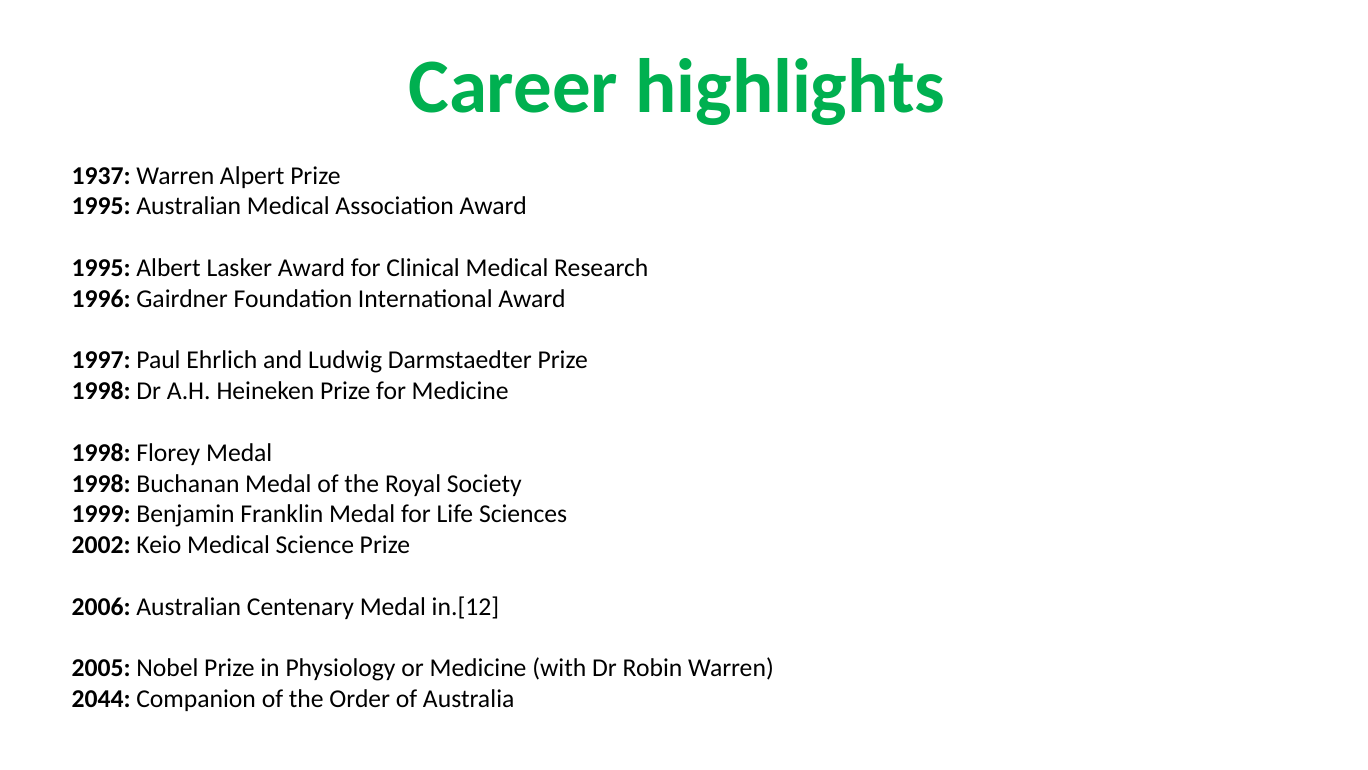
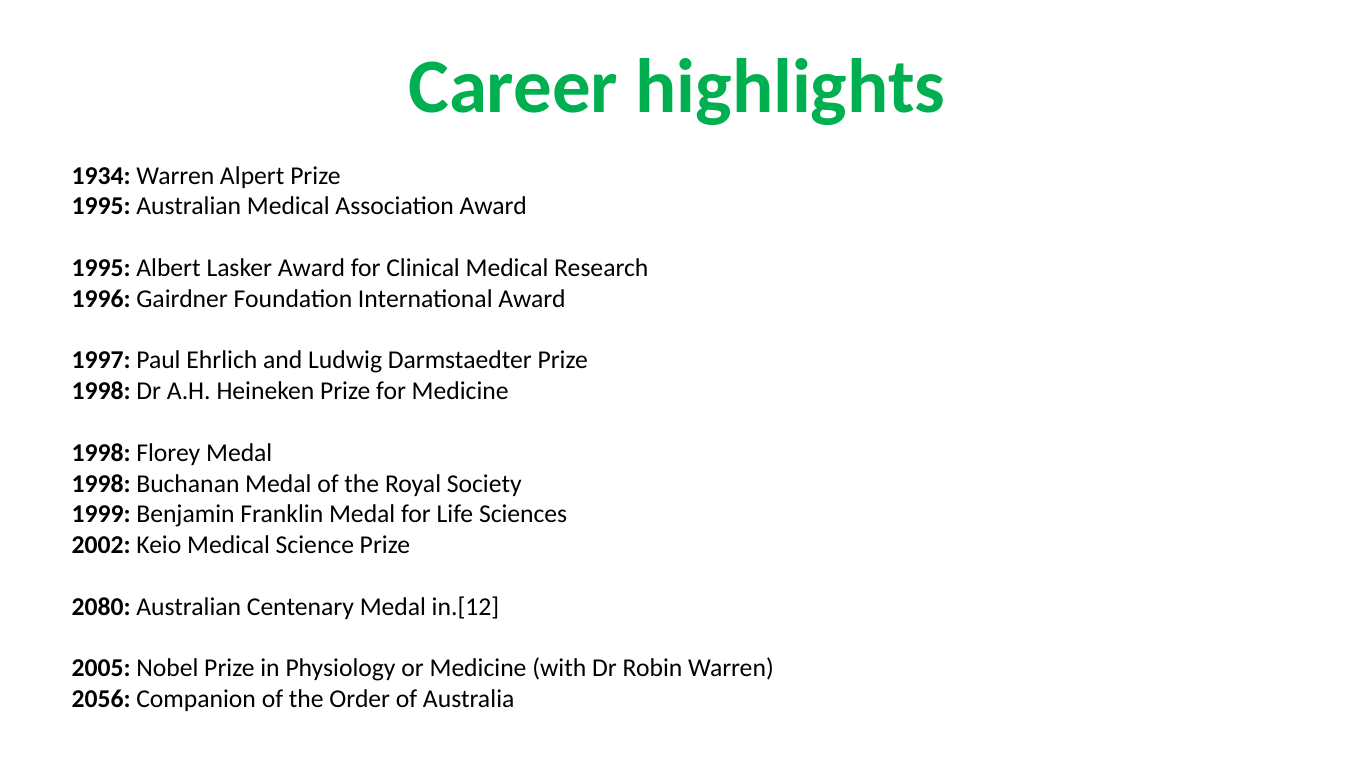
1937: 1937 -> 1934 (101, 175)
2006: 2006 -> 2080 (101, 606)
2044: 2044 -> 2056 (101, 699)
